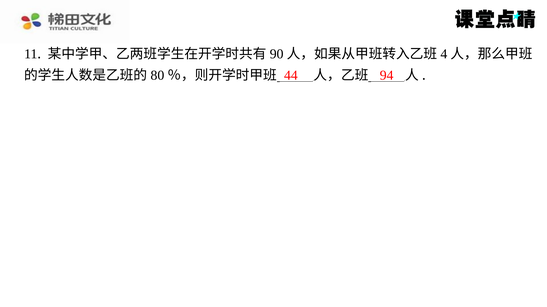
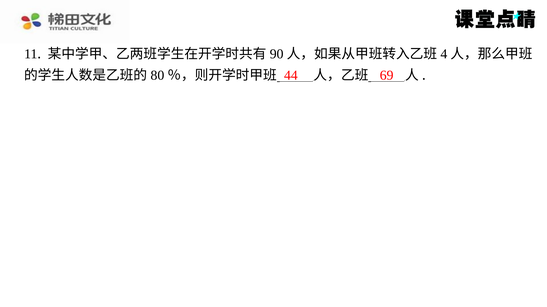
94: 94 -> 69 (387, 76)
